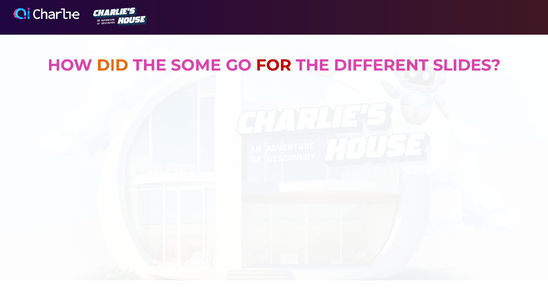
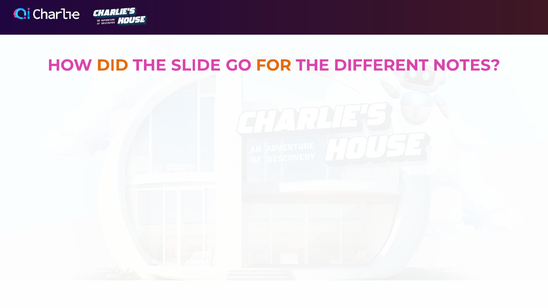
SOME: SOME -> SLIDE (196, 65)
FOR colour: red -> orange (274, 65)
SLIDES: SLIDES -> NOTES (467, 65)
